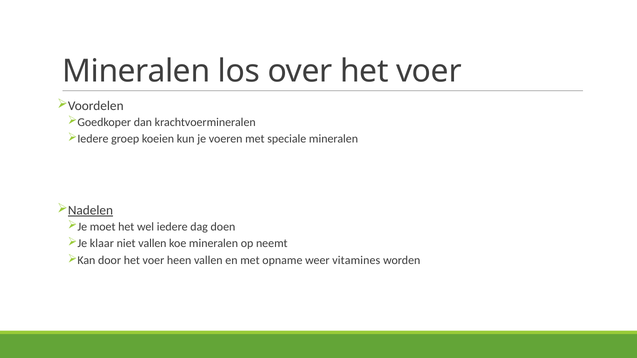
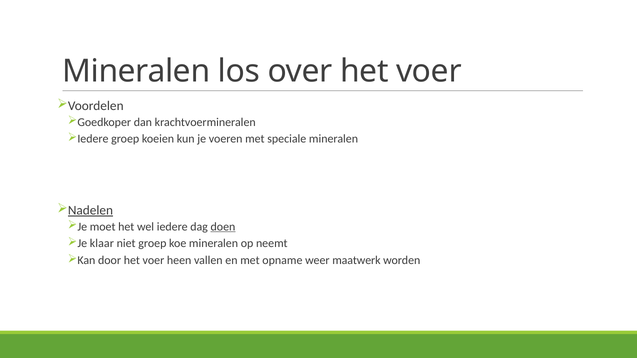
doen underline: none -> present (223, 227)
niet vallen: vallen -> groep (152, 244)
vitamines: vitamines -> maatwerk (356, 261)
